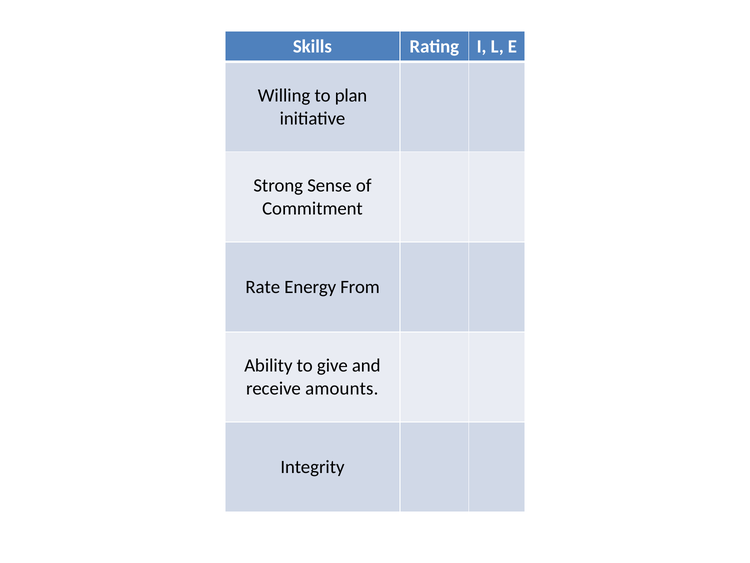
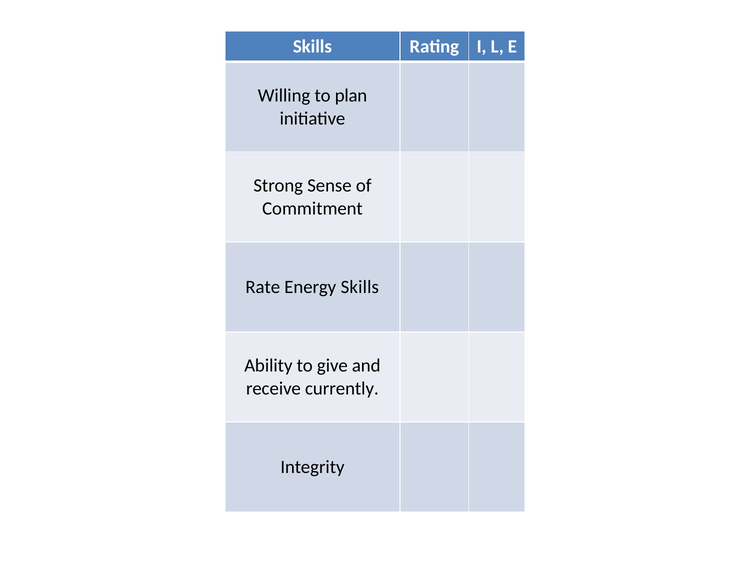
Energy From: From -> Skills (360, 287)
amounts: amounts -> currently (342, 388)
